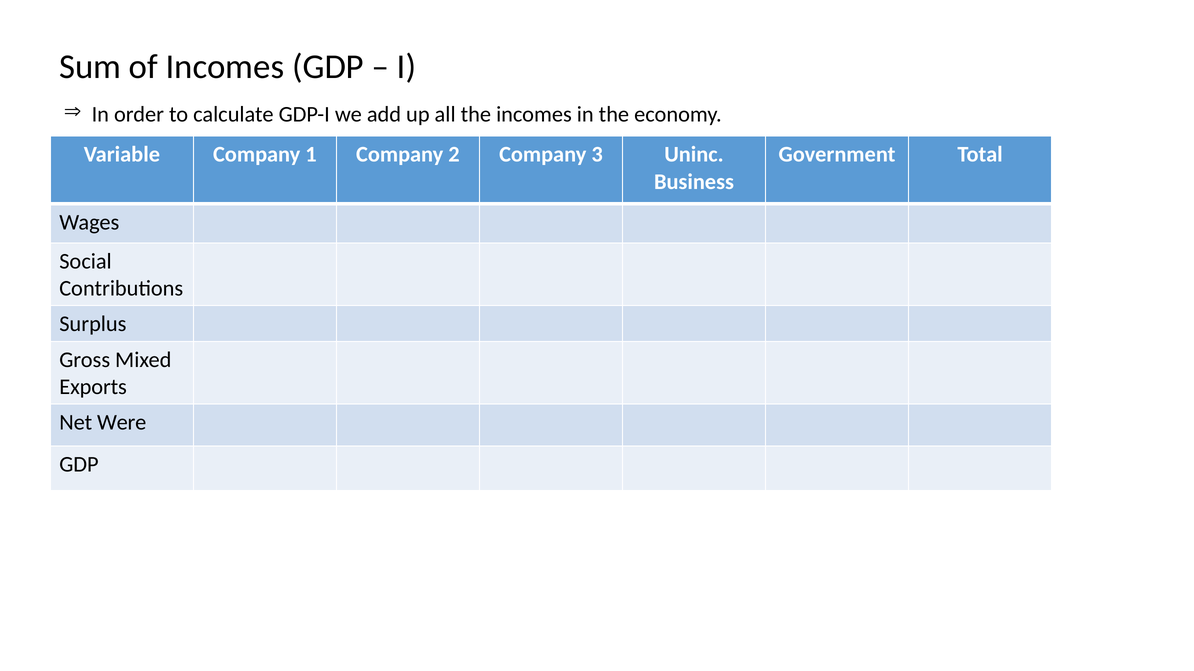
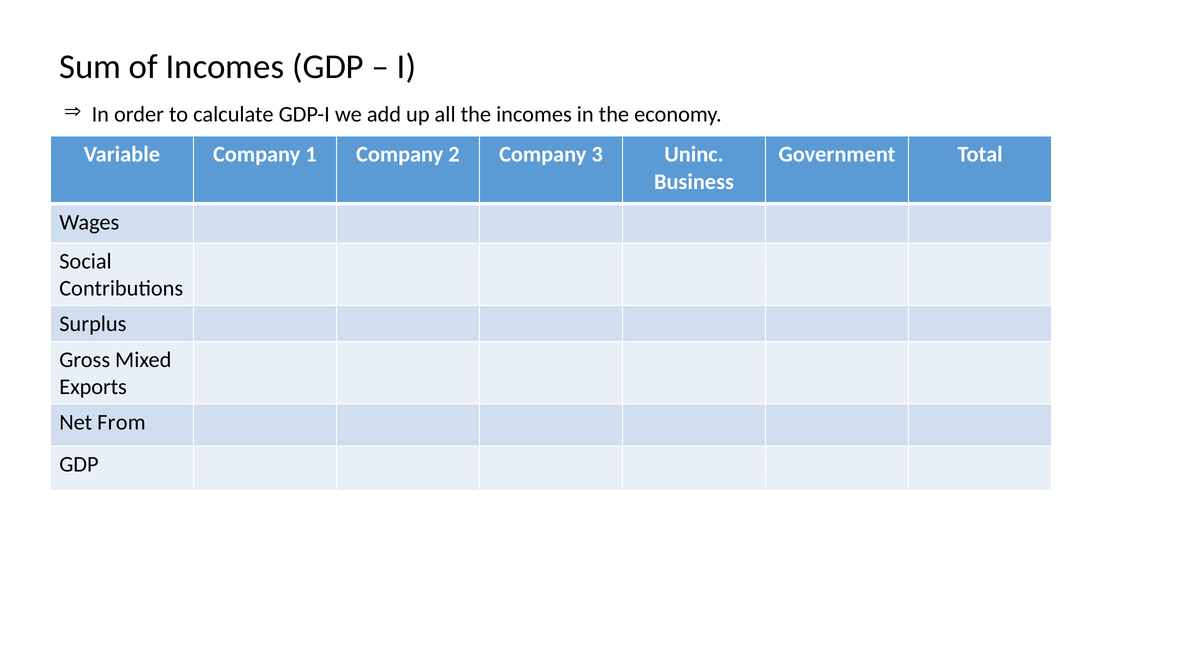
Were: Were -> From (121, 423)
